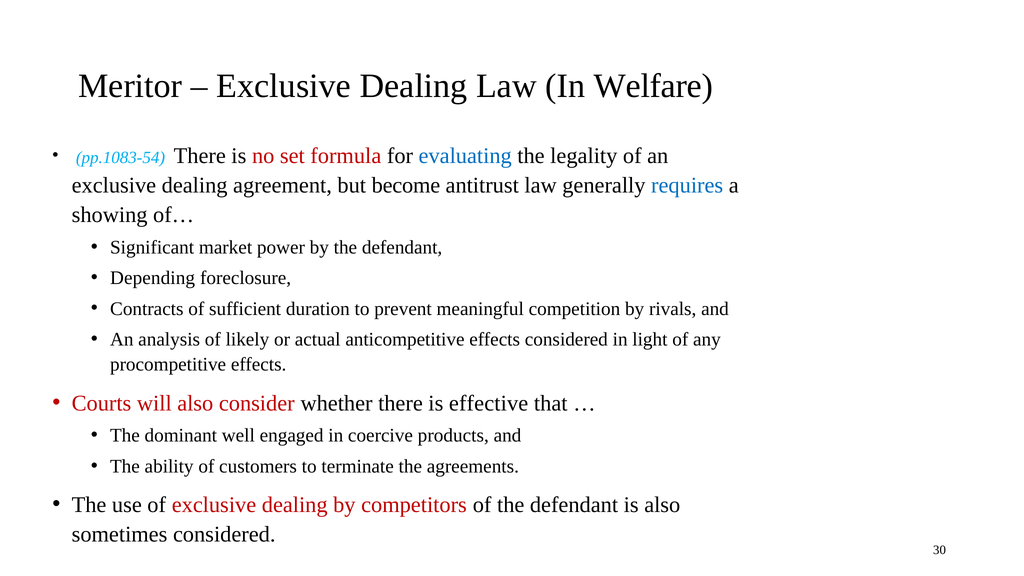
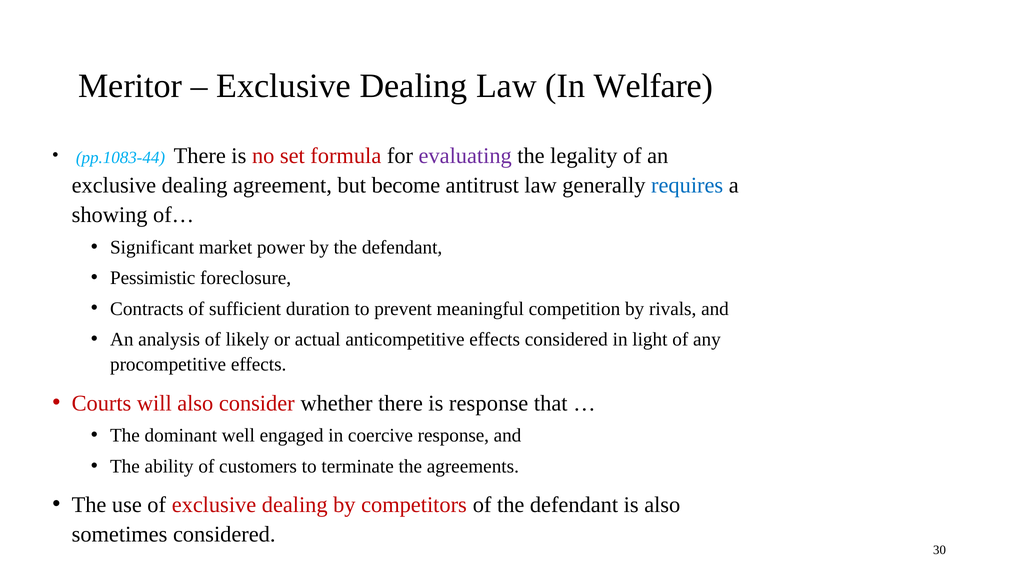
pp.1083-54: pp.1083-54 -> pp.1083-44 (120, 158)
evaluating colour: blue -> purple (465, 156)
Depending: Depending -> Pessimistic (153, 278)
is effective: effective -> response (489, 403)
coercive products: products -> response (453, 436)
